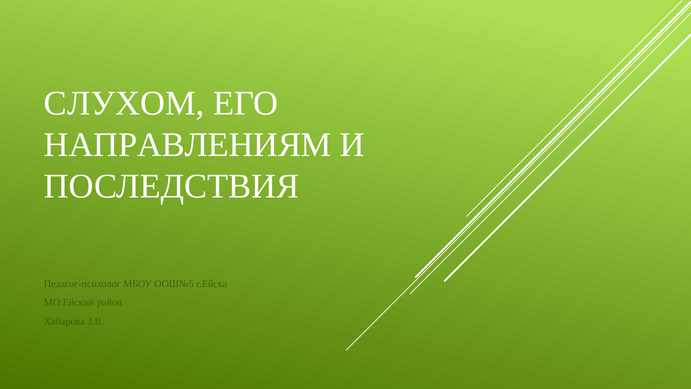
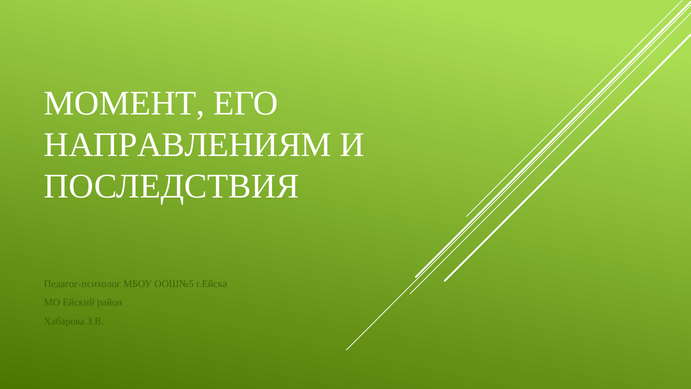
СЛУХОМ: СЛУХОМ -> МОМЕНТ (124, 103)
